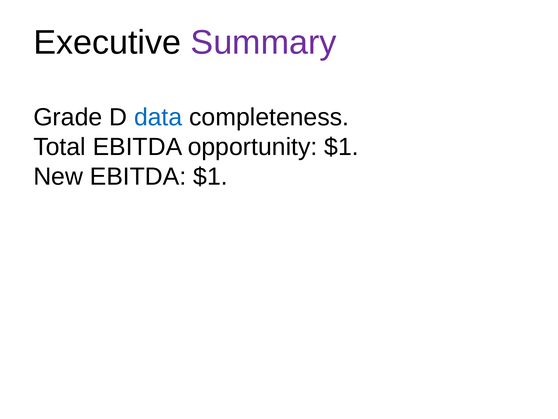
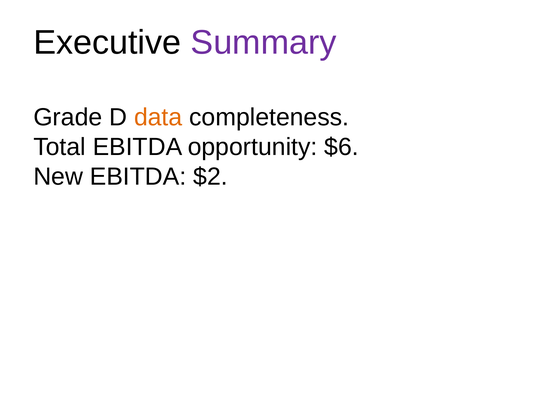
data colour: blue -> orange (158, 117)
opportunity $1: $1 -> $6 (341, 147)
EBITDA $1: $1 -> $2 (211, 177)
